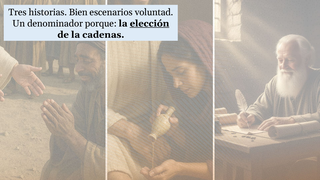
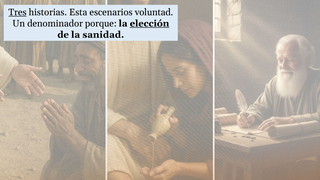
Tres underline: none -> present (17, 12)
Bien: Bien -> Esta (78, 12)
cadenas: cadenas -> sanidad (103, 35)
